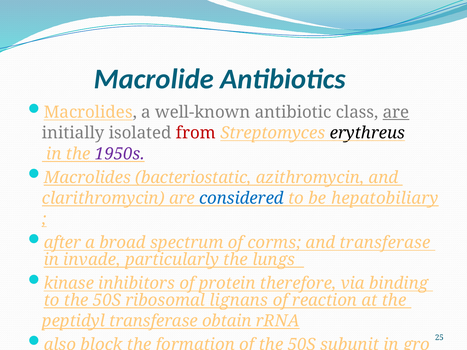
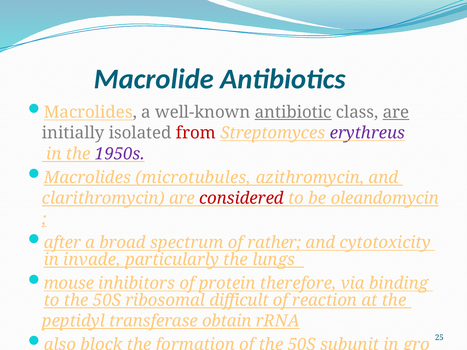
antibiotic underline: none -> present (293, 112)
erythreus colour: black -> purple (367, 133)
bacteriostatic: bacteriostatic -> microtubules (193, 178)
considered colour: blue -> red (241, 198)
hepatobiliary: hepatobiliary -> oleandomycin (385, 198)
corms: corms -> rather (274, 243)
and transferase: transferase -> cytotoxicity (385, 243)
kinase: kinase -> mouse (69, 284)
lignans: lignans -> difficult (239, 300)
